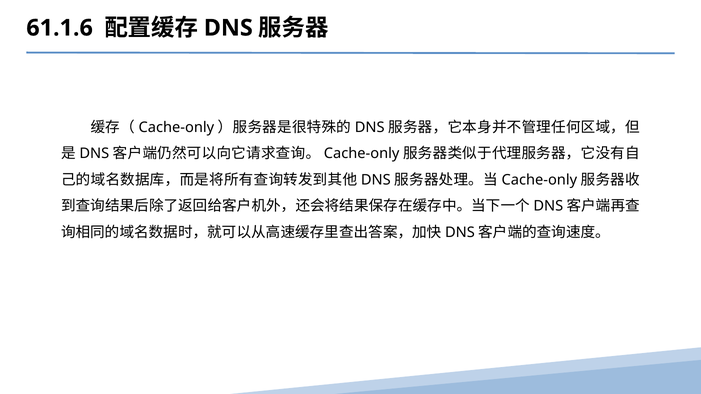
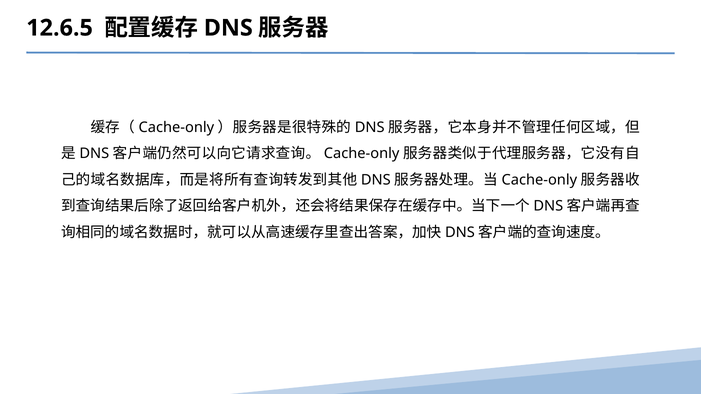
61.1.6: 61.1.6 -> 12.6.5 (60, 28)
